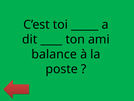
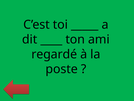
balance: balance -> regardé (54, 54)
